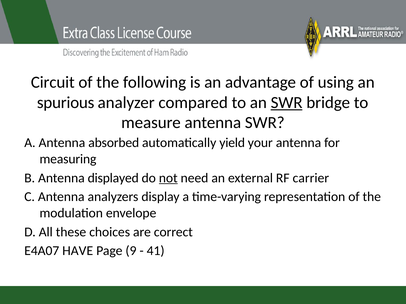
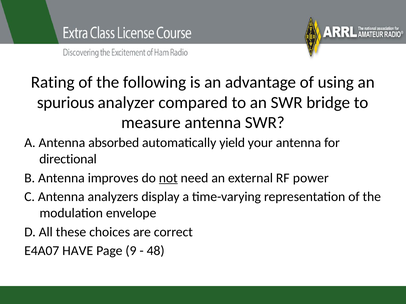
Circuit: Circuit -> Rating (53, 82)
SWR underline: present -> none (287, 103)
measuring: measuring -> directional (68, 159)
displayed: displayed -> improves (113, 178)
carrier: carrier -> power (311, 178)
41: 41 -> 48 (156, 251)
